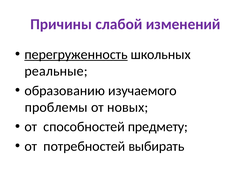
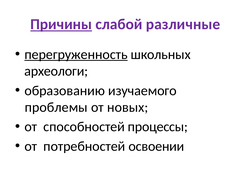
Причины underline: none -> present (61, 24)
изменений: изменений -> различные (183, 24)
реальные: реальные -> археологи (56, 71)
предмету: предмету -> процессы (158, 127)
выбирать: выбирать -> освоении (156, 146)
